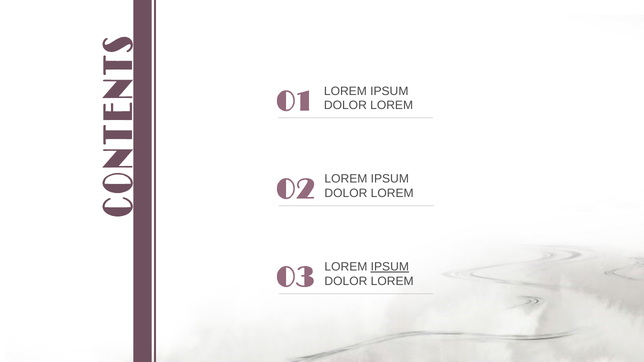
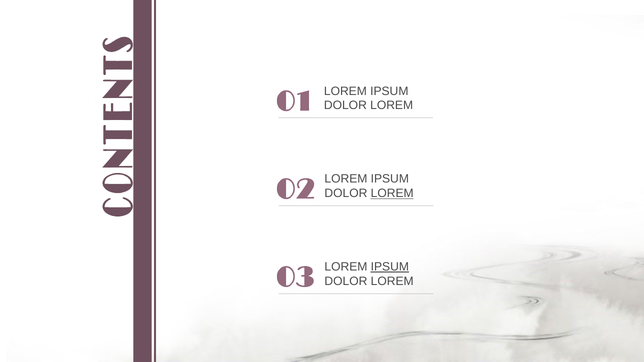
LOREM underline: none -> present (392, 194)
